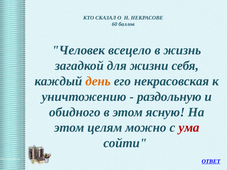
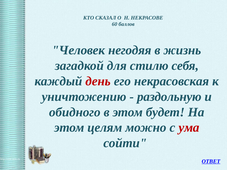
всецело: всецело -> негодяя (130, 50)
жизни: жизни -> стилю (149, 66)
день colour: orange -> red (98, 81)
ясную: ясную -> будет (165, 112)
